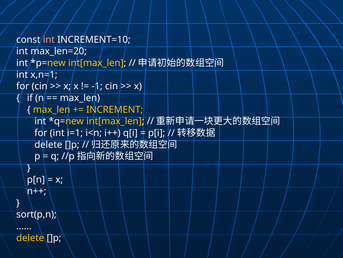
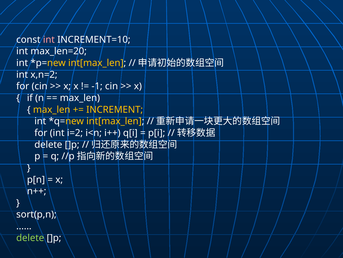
x,n=1: x,n=1 -> x,n=2 (44, 74)
i=1: i=1 -> i=2 (75, 133)
delete colour: yellow -> light green (30, 237)
